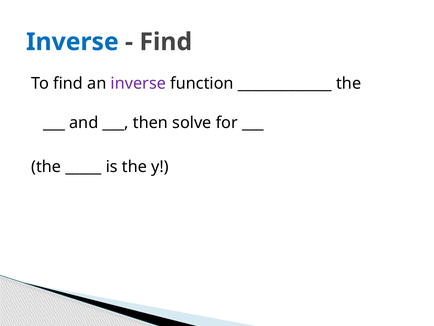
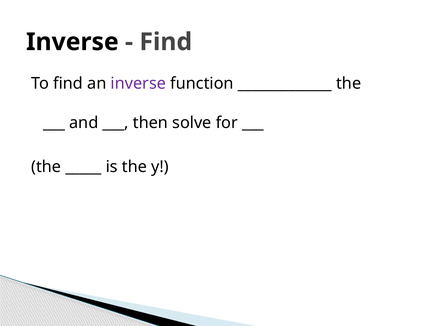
Inverse colour: blue -> black (72, 42)
